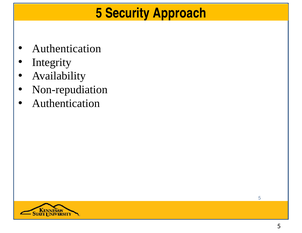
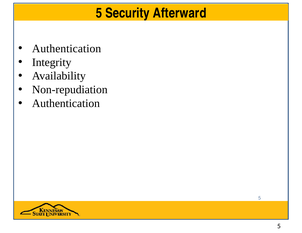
Approach: Approach -> Afterward (180, 13)
